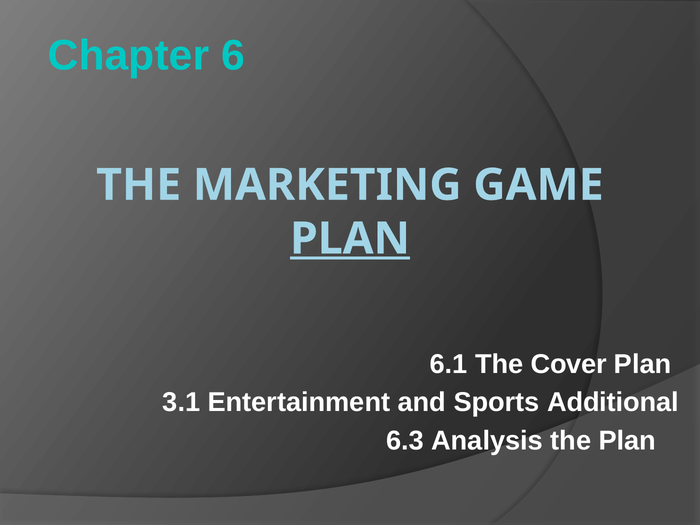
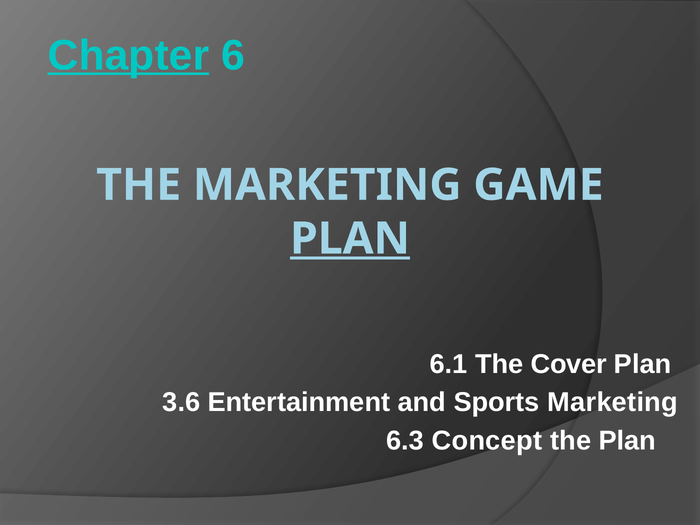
Chapter underline: none -> present (128, 55)
3.1: 3.1 -> 3.6 (181, 402)
Sports Additional: Additional -> Marketing (613, 402)
Analysis: Analysis -> Concept (487, 441)
